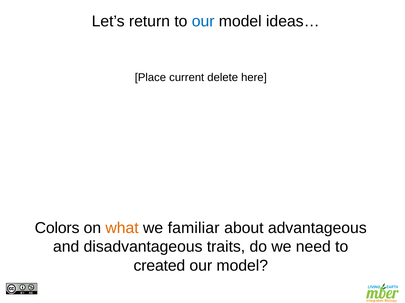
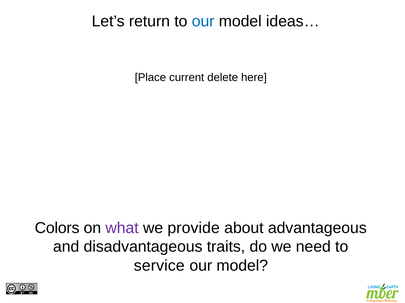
what colour: orange -> purple (122, 229)
familiar: familiar -> provide (194, 229)
created: created -> service (159, 266)
